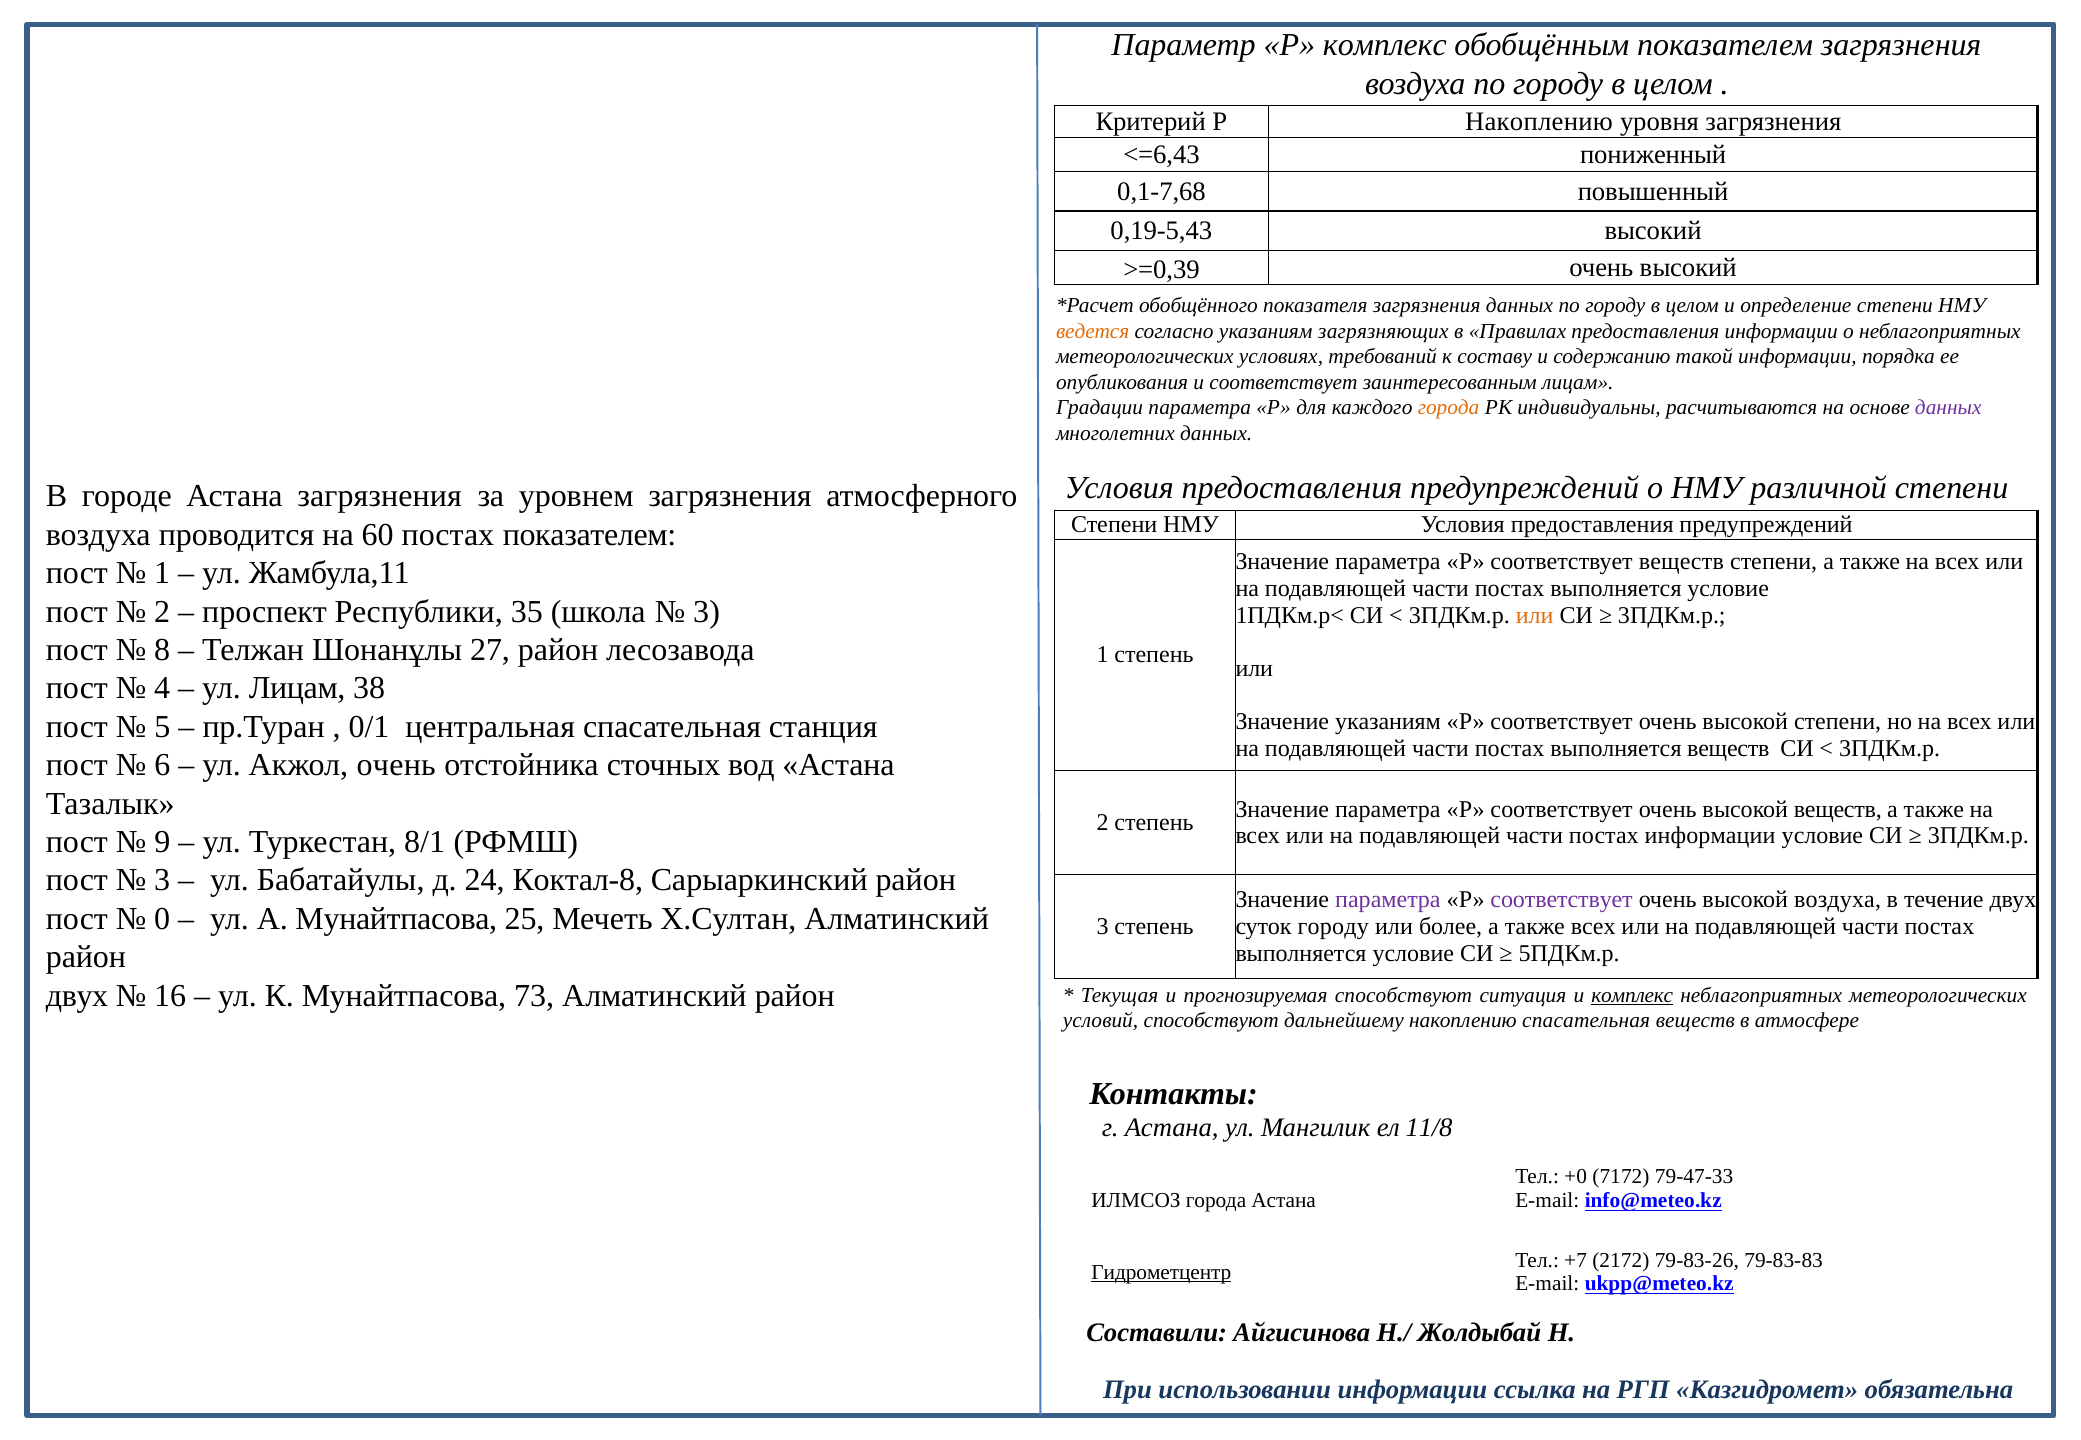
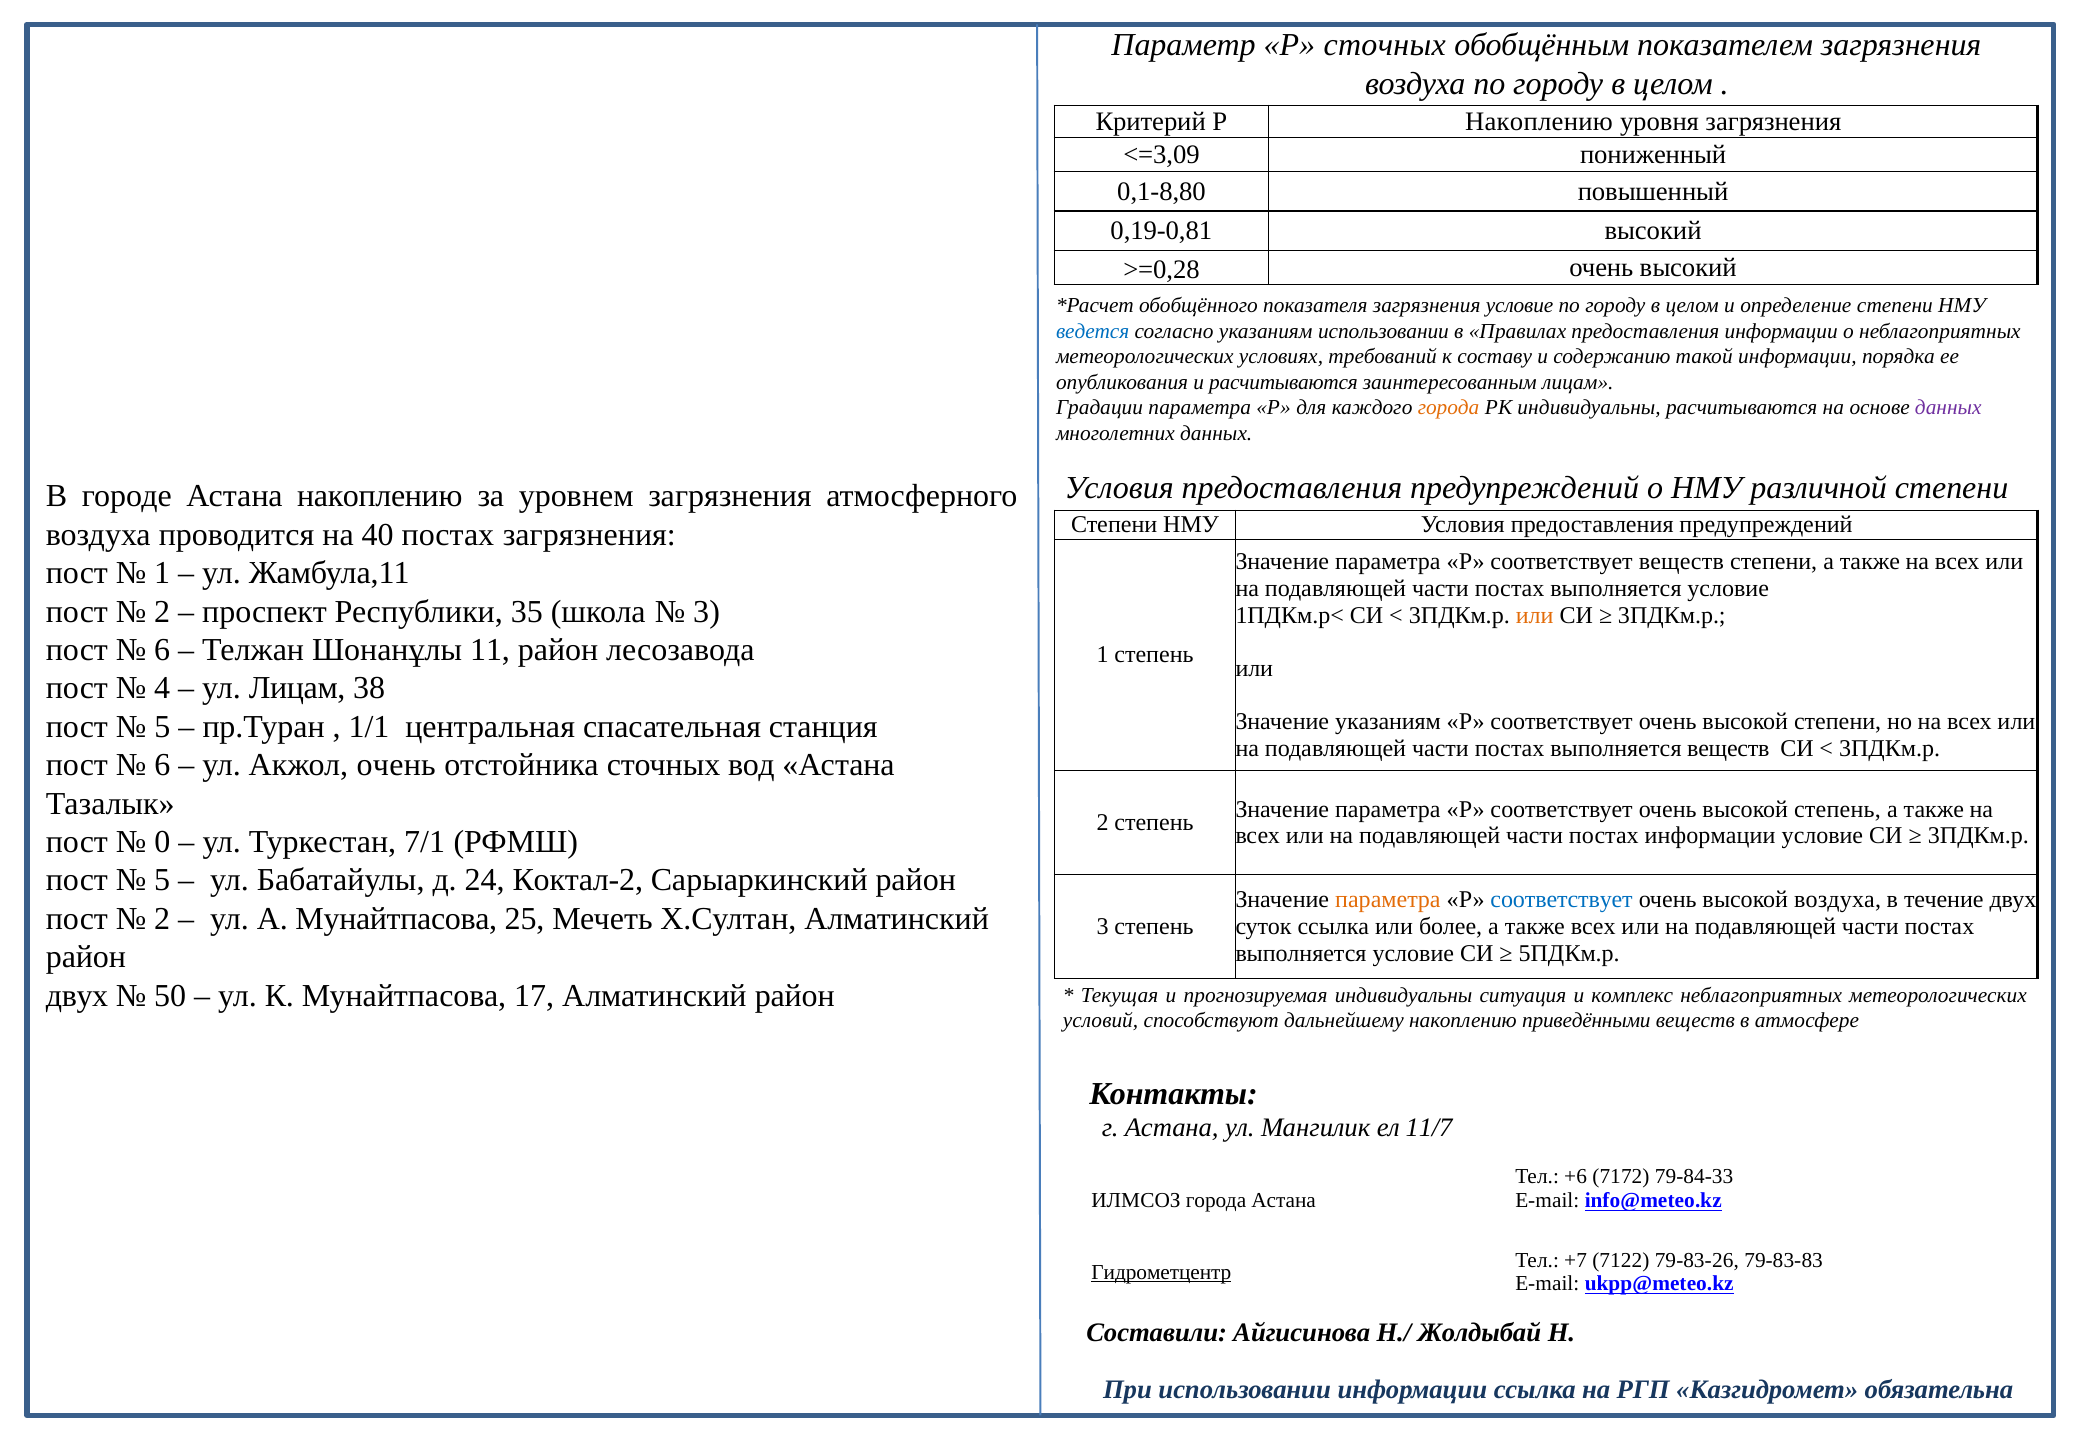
Р комплекс: комплекс -> сточных (1385, 45)
<=6,43: <=6,43 -> <=3,09 (1162, 155)
0,1-7,68: 0,1-7,68 -> 0,1-8,80 (1162, 192)
0,19-5,43: 0,19-5,43 -> 0,19-0,81 (1161, 231)
>=0,39: >=0,39 -> >=0,28 (1162, 270)
загрязнения данных: данных -> условие (1520, 306)
ведется colour: orange -> blue (1093, 331)
указаниям загрязняющих: загрязняющих -> использовании (1383, 331)
и соответствует: соответствует -> расчитываются (1284, 383)
Астана загрязнения: загрязнения -> накоплению (380, 497)
60: 60 -> 40 (378, 535)
постах показателем: показателем -> загрязнения (589, 535)
8: 8 -> 6 (162, 650)
27: 27 -> 11 (490, 650)
0/1: 0/1 -> 1/1 (369, 727)
высокой веществ: веществ -> степень (1838, 810)
9: 9 -> 0 (162, 842)
8/1: 8/1 -> 7/1 (425, 842)
3: 3 -> 5 (162, 881)
Коктал-8: Коктал-8 -> Коктал-2 (578, 881)
параметра colour: purple -> orange (1388, 900)
соответствует colour: purple -> blue (1562, 900)
0: 0 -> 2 (162, 919)
суток городу: городу -> ссылка (1333, 927)
16: 16 -> 50 (170, 996)
73: 73 -> 17 (534, 996)
прогнозируемая способствуют: способствуют -> индивидуальны (1404, 996)
комплекс underline: present -> none (1632, 996)
накоплению спасательная: спасательная -> приведёнными (1586, 1021)
11/8: 11/8 -> 11/7 (1429, 1129)
+0: +0 -> +6 (1576, 1177)
79-47-33: 79-47-33 -> 79-84-33 (1694, 1177)
2172: 2172 -> 7122 (1621, 1261)
